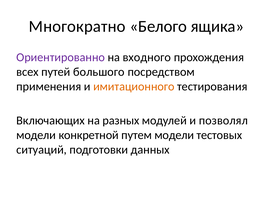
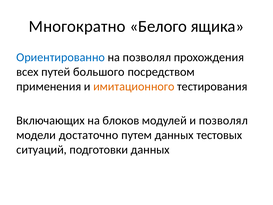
Ориентированно colour: purple -> blue (61, 57)
на входного: входного -> позволял (147, 57)
разных: разных -> блоков (121, 120)
конкретной: конкретной -> достаточно (89, 135)
путем модели: модели -> данных (174, 135)
